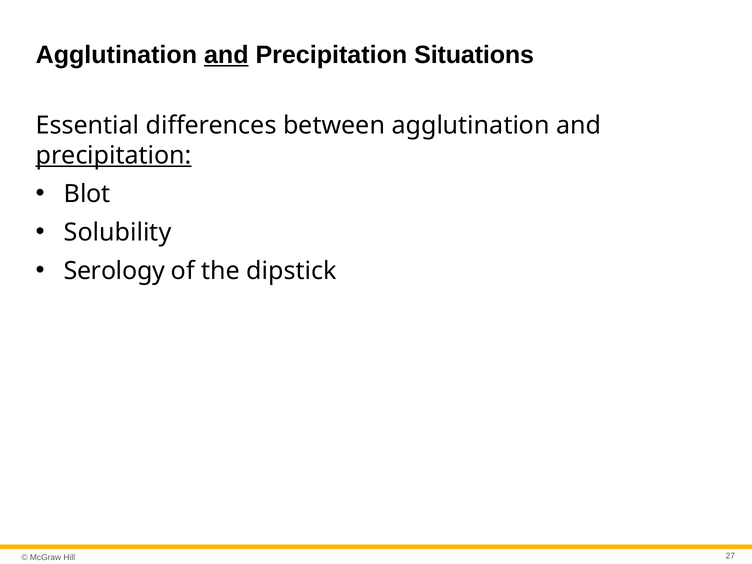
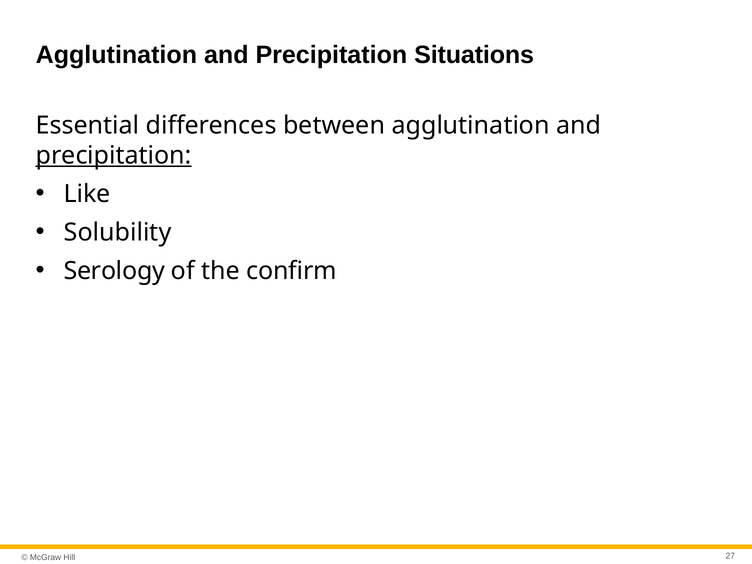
and underline: present -> none (226, 55)
Blot: Blot -> Like (87, 194)
dipstick: dipstick -> confirm (292, 271)
